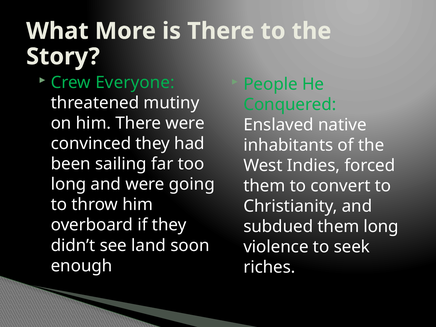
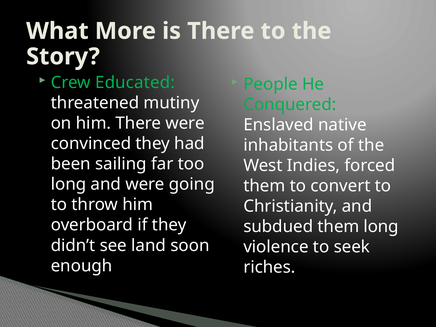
Everyone: Everyone -> Educated (135, 83)
